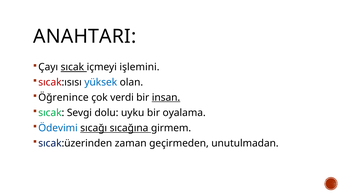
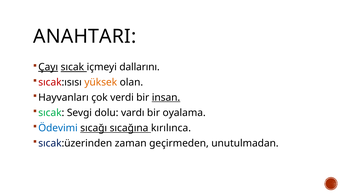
Çayı underline: none -> present (48, 67)
işlemini: işlemini -> dallarını (140, 67)
yüksek colour: blue -> orange (101, 82)
Öğrenince: Öğrenince -> Hayvanları (63, 98)
uyku: uyku -> vardı (133, 113)
girmem: girmem -> kırılınca (171, 128)
